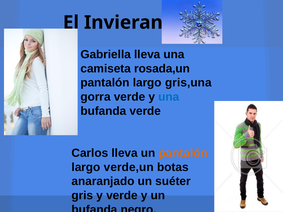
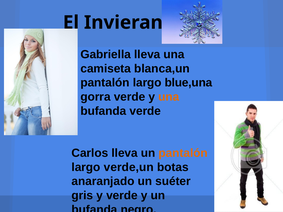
rosada,un: rosada,un -> blanca,un (162, 69)
gris,una: gris,una -> blue,una (188, 83)
una colour: blue -> orange (169, 97)
